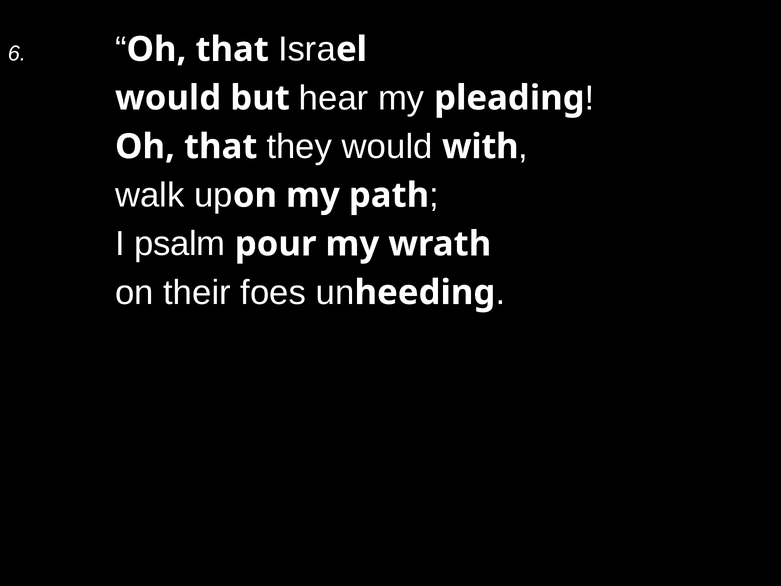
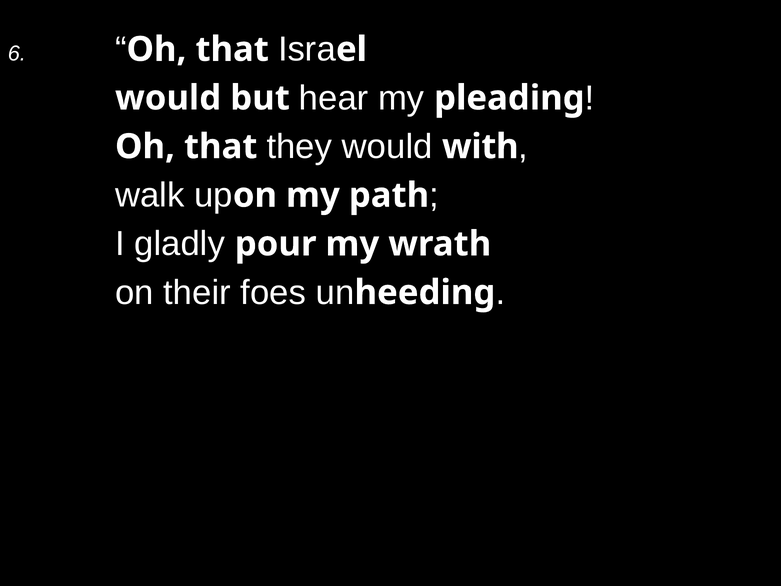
psalm: psalm -> gladly (180, 244)
